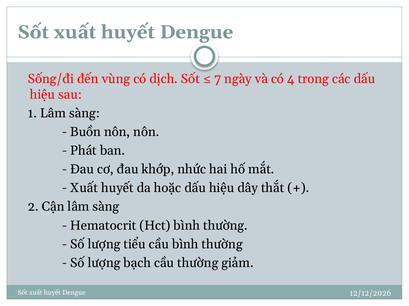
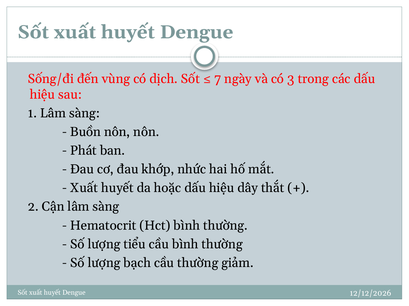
4: 4 -> 3 (291, 79)
